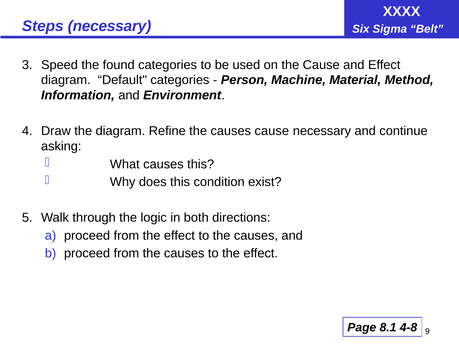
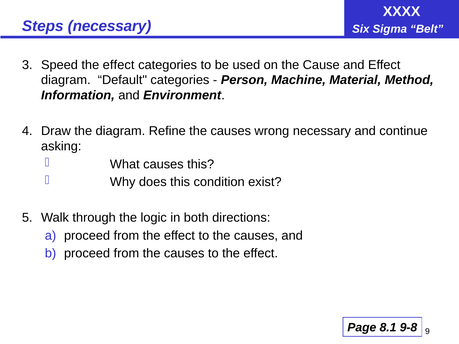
found: found -> effect (119, 65)
causes cause: cause -> wrong (272, 131)
4-8: 4-8 -> 9-8 (408, 328)
